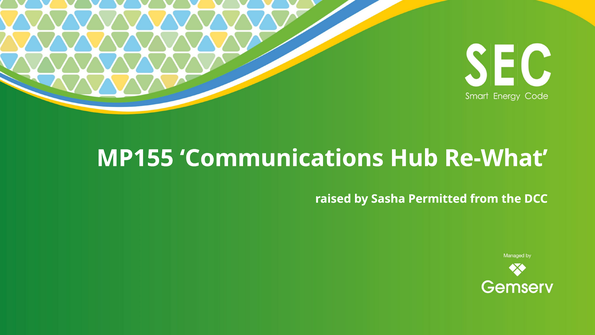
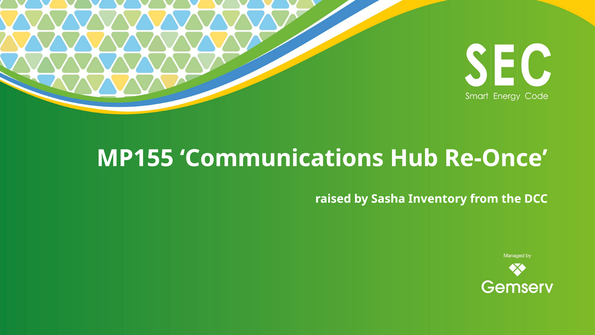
Re-What: Re-What -> Re-Once (496, 158)
Permitted: Permitted -> Inventory (438, 199)
